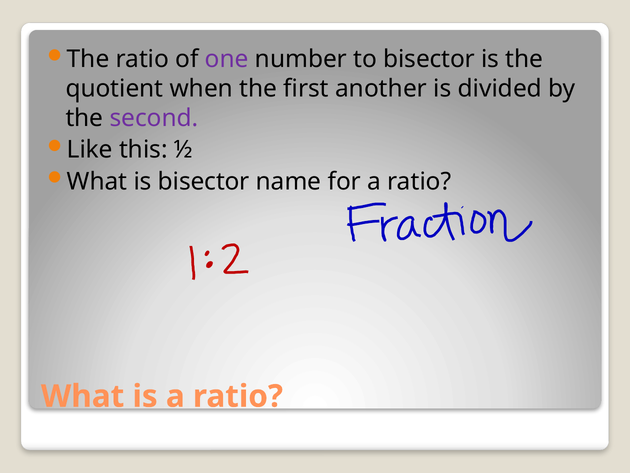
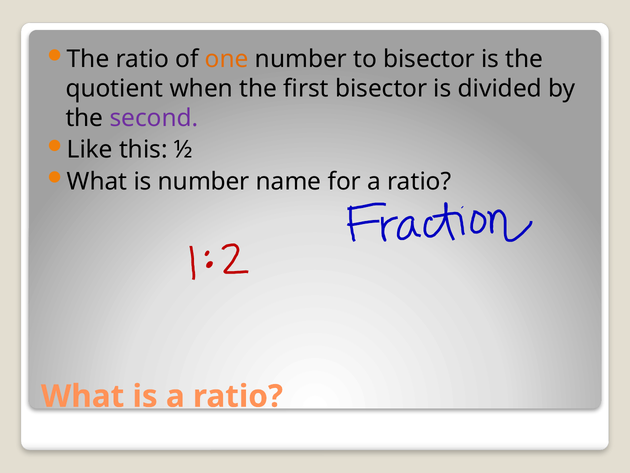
one colour: purple -> orange (227, 59)
first another: another -> bisector (381, 89)
is bisector: bisector -> number (204, 181)
